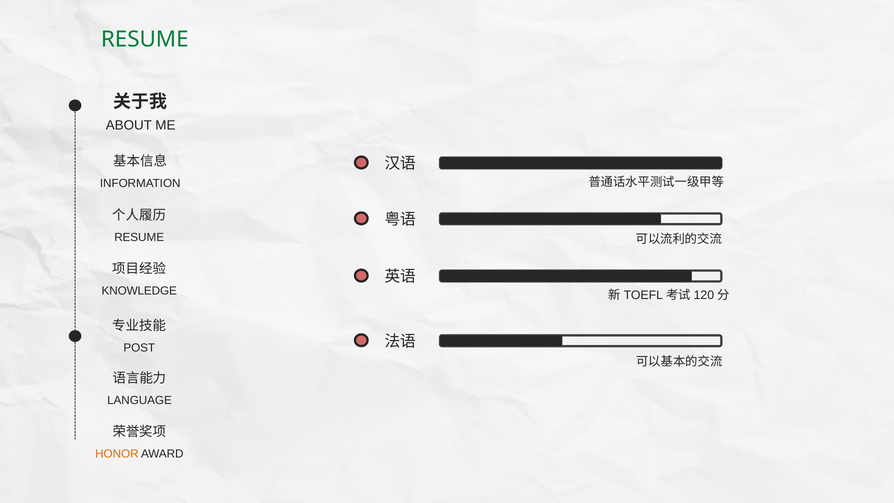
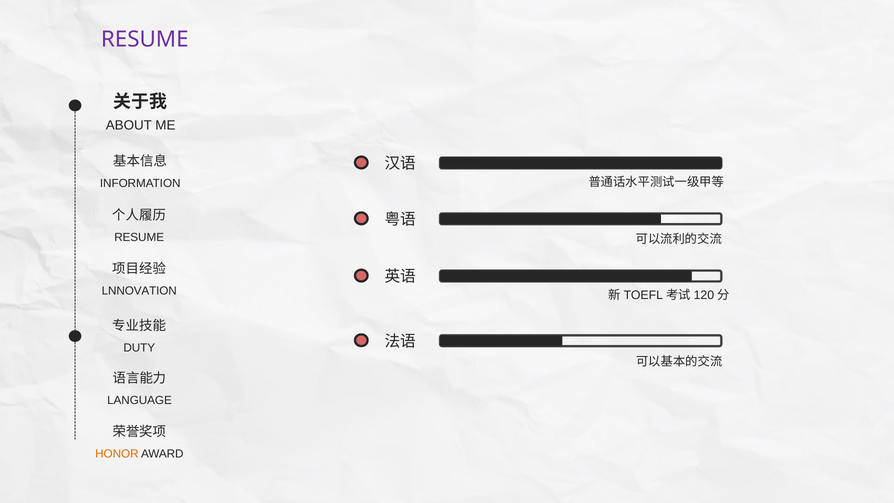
RESUME colour: green -> purple (145, 40)
KNOWLEDGE: KNOWLEDGE -> LNNOVATION (139, 291)
POST: POST -> DUTY (139, 348)
